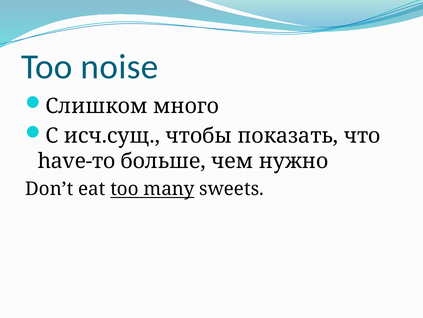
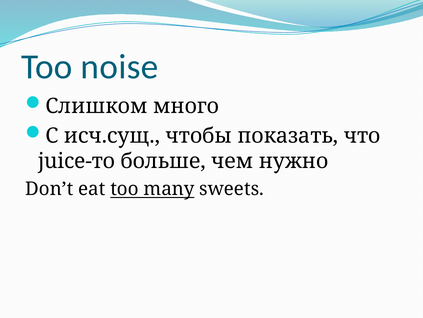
have-то: have-то -> juice-то (77, 161)
